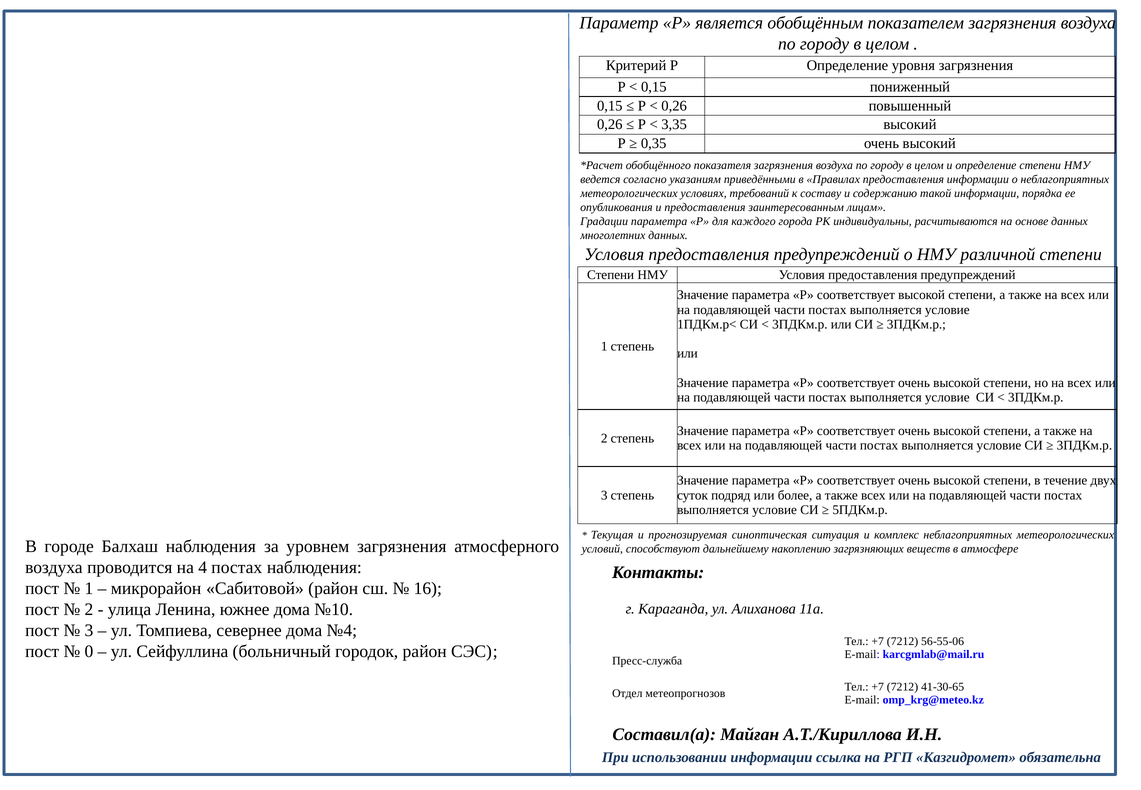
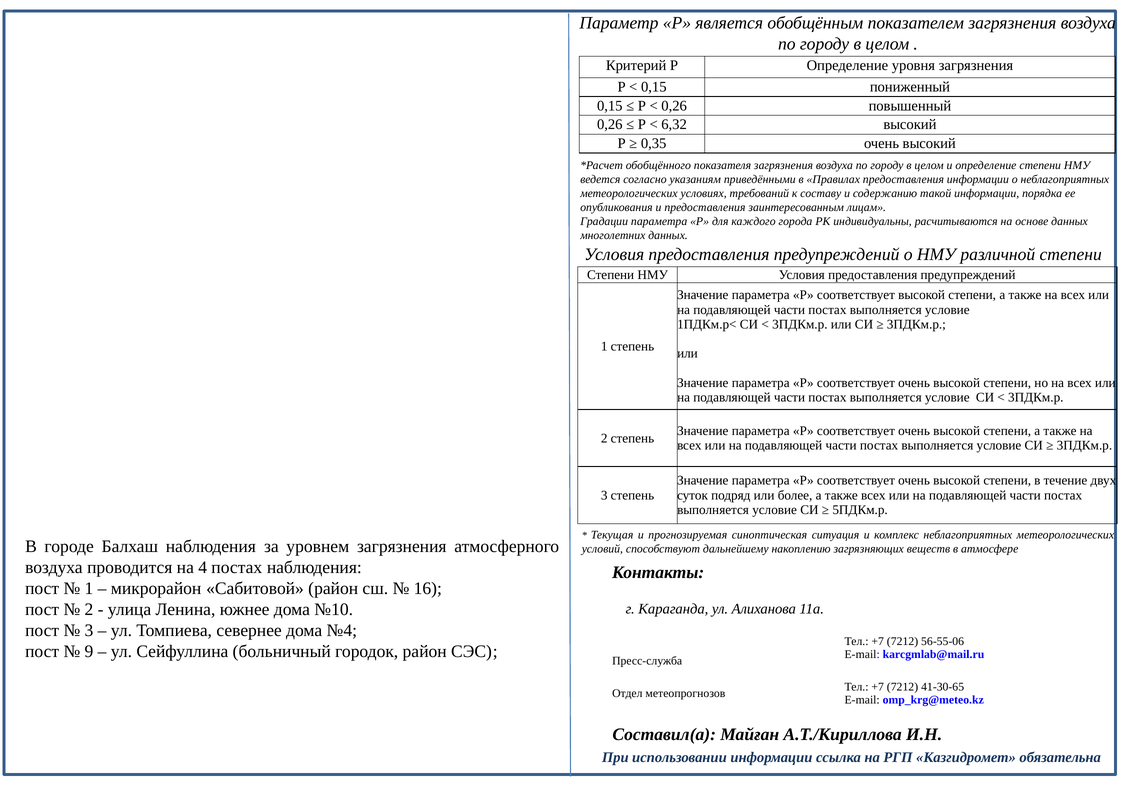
3,35: 3,35 -> 6,32 (674, 125)
0: 0 -> 9 (89, 652)
